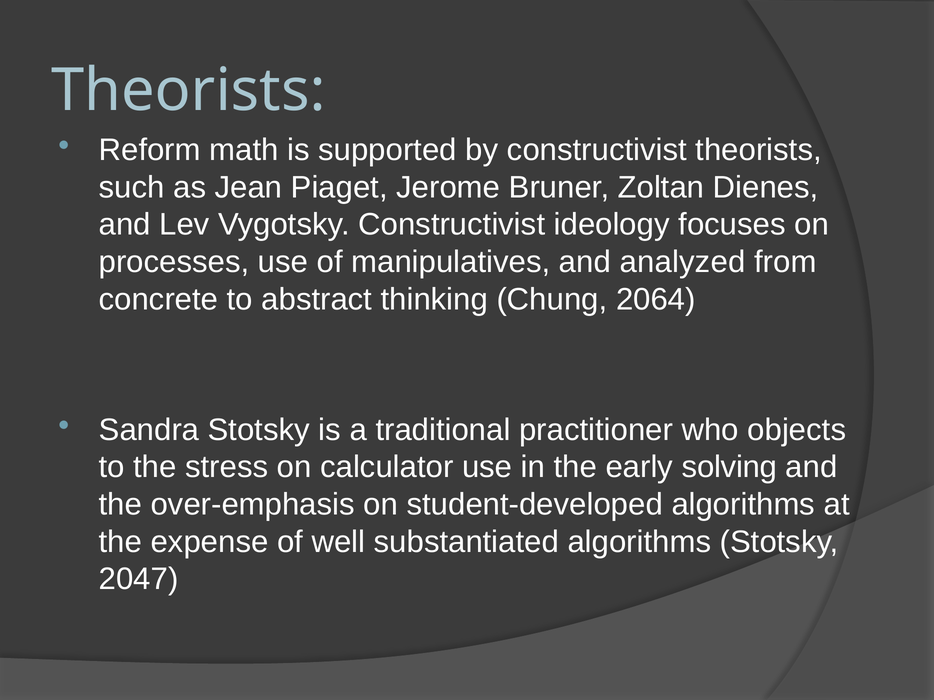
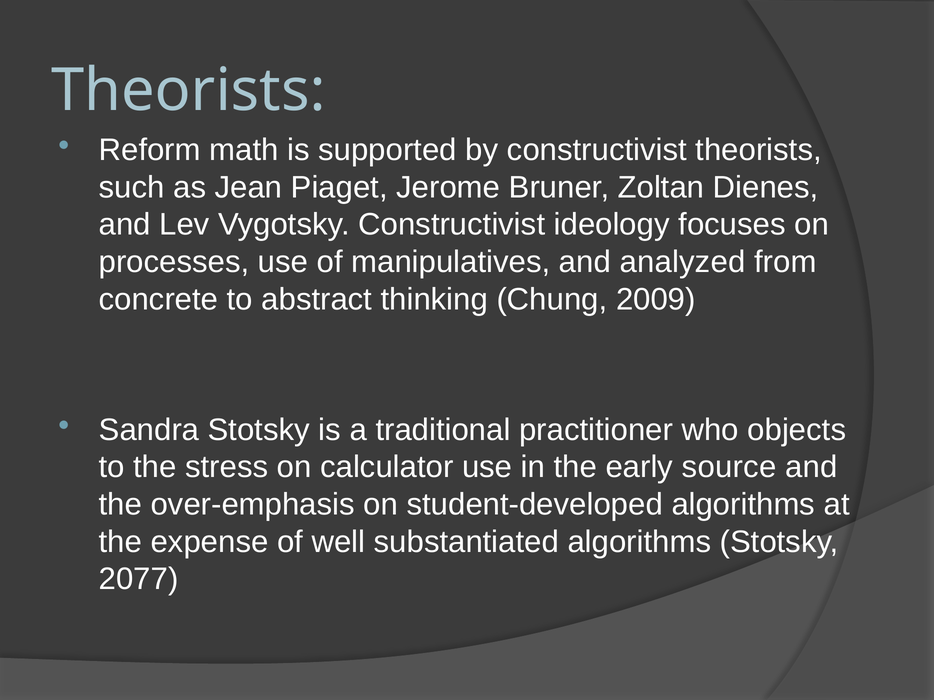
2064: 2064 -> 2009 (656, 299)
solving: solving -> source (729, 468)
2047: 2047 -> 2077 (139, 580)
